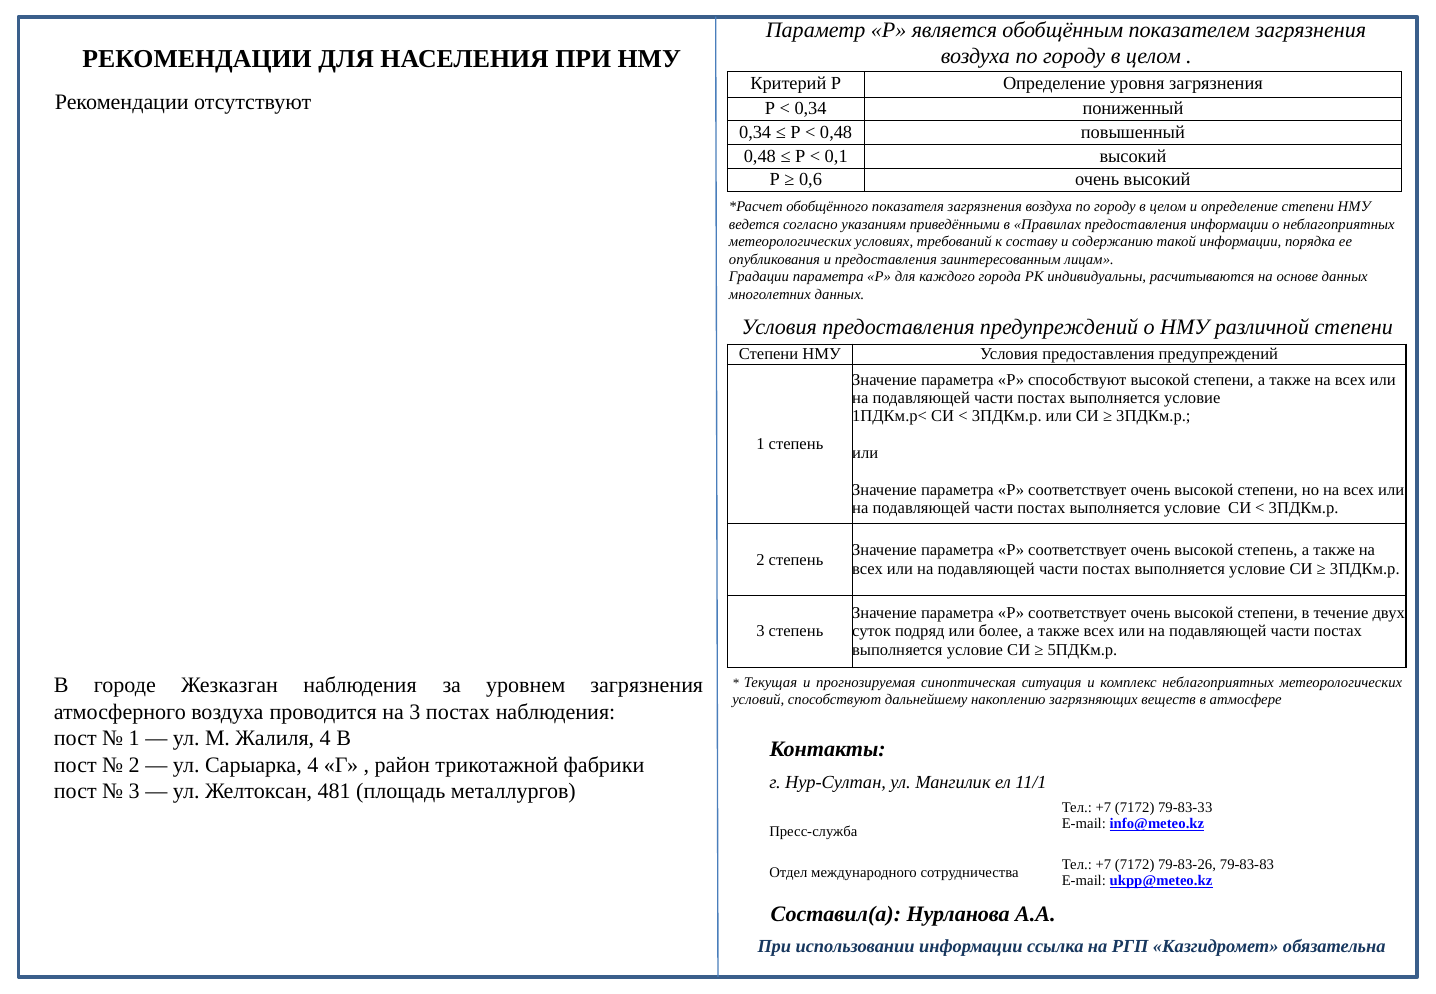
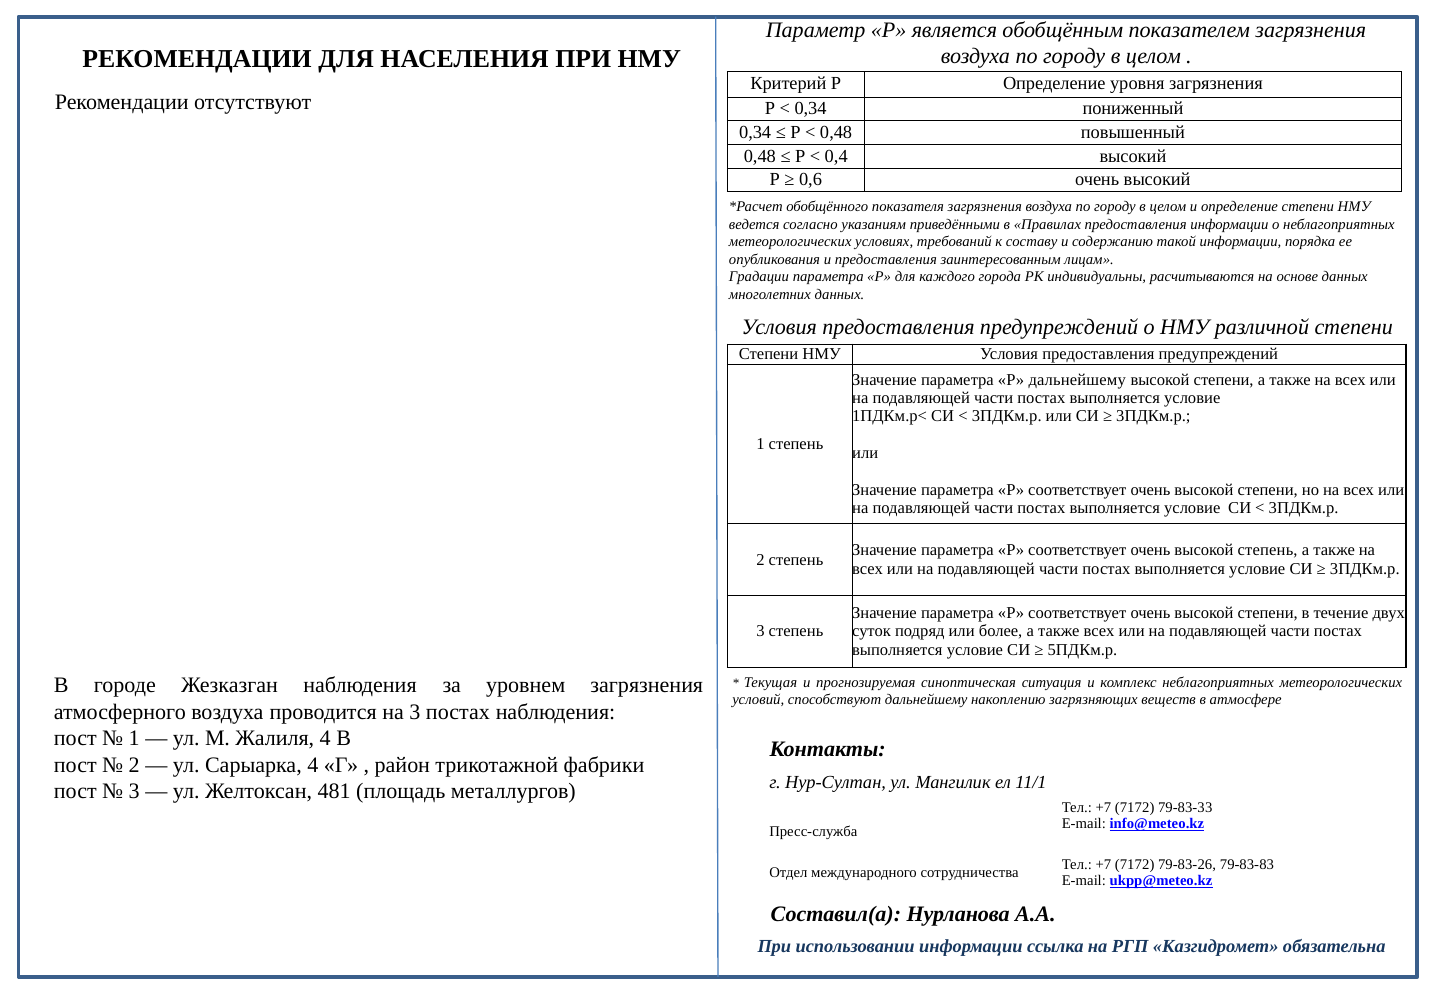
0,1: 0,1 -> 0,4 (836, 156)
Р способствуют: способствуют -> дальнейшему (1077, 380)
